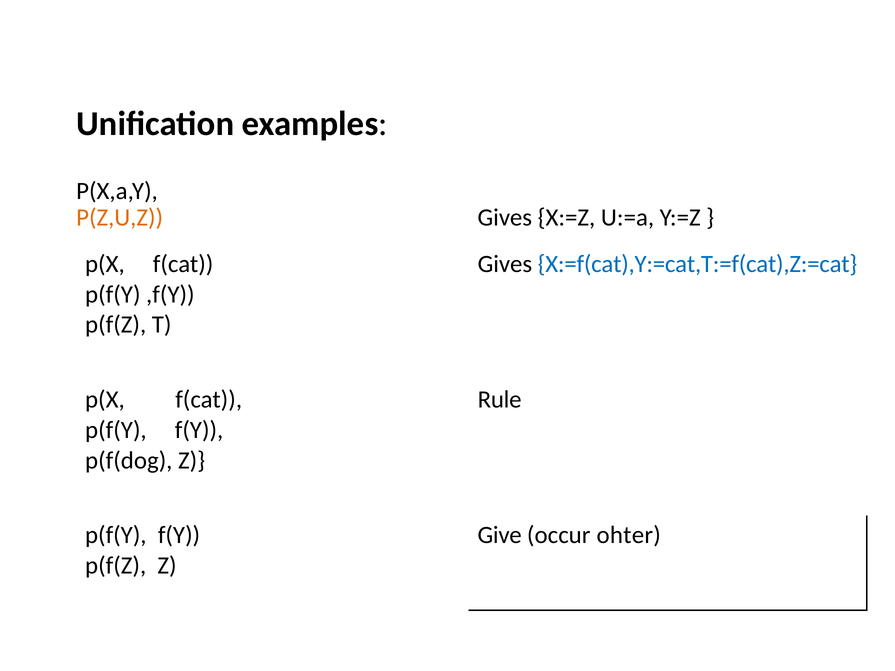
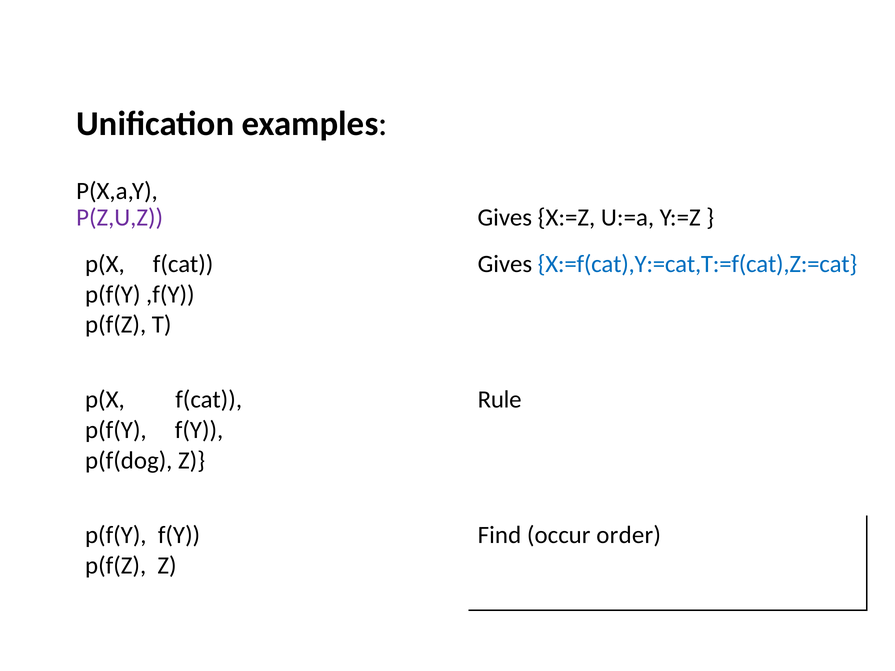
P(Z,U,Z colour: orange -> purple (120, 218)
Give: Give -> Find (499, 535)
ohter: ohter -> order (629, 535)
